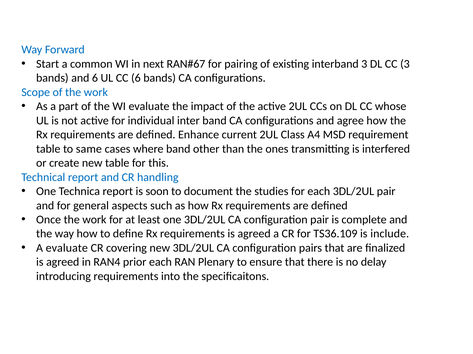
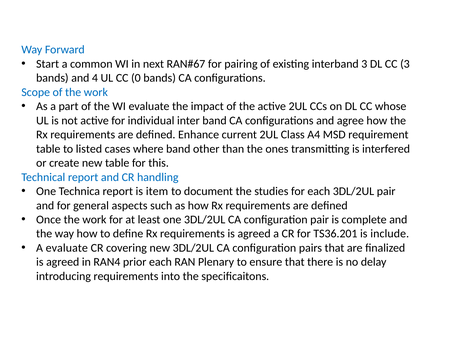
and 6: 6 -> 4 (95, 78)
CC 6: 6 -> 0 (136, 78)
same: same -> listed (89, 149)
soon: soon -> item (157, 192)
TS36.109: TS36.109 -> TS36.201 (335, 234)
